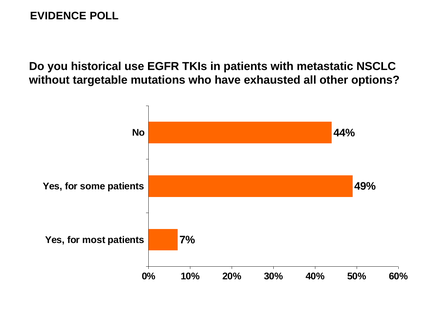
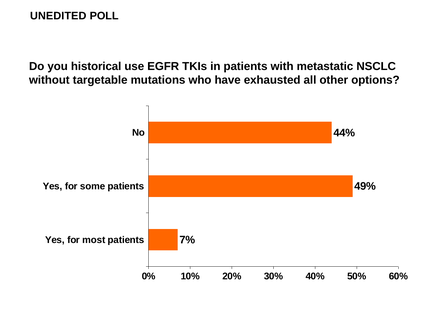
EVIDENCE: EVIDENCE -> UNEDITED (58, 16)
